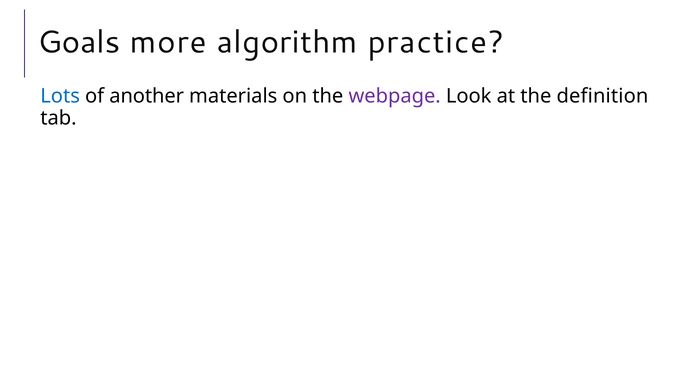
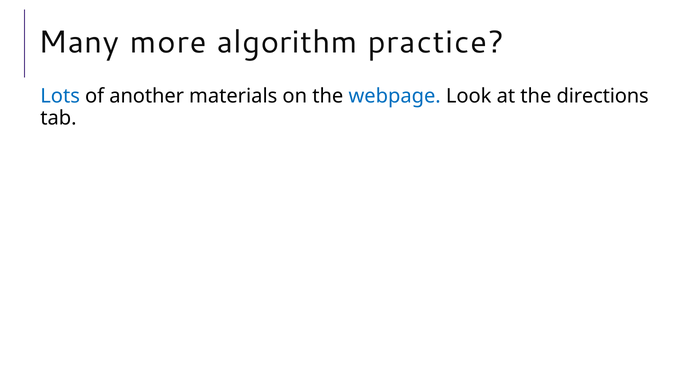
Goals: Goals -> Many (79, 42)
webpage colour: purple -> blue (395, 96)
definition: definition -> directions (603, 96)
